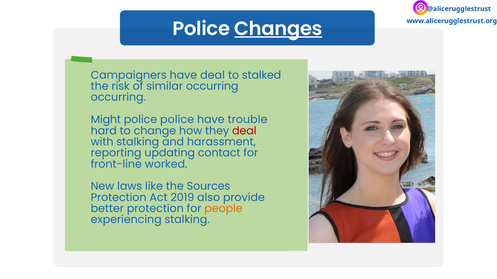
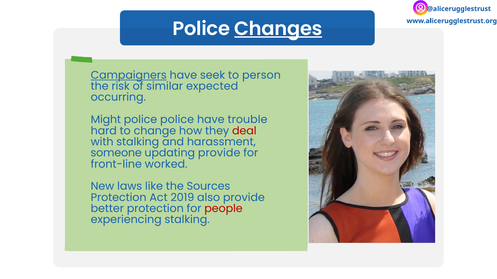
Campaigners underline: none -> present (129, 75)
have deal: deal -> seek (213, 75)
stalked: stalked -> person (261, 75)
similar occurring: occurring -> expected (212, 86)
reporting: reporting -> someone (116, 153)
updating contact: contact -> provide (219, 153)
people colour: orange -> red (224, 209)
